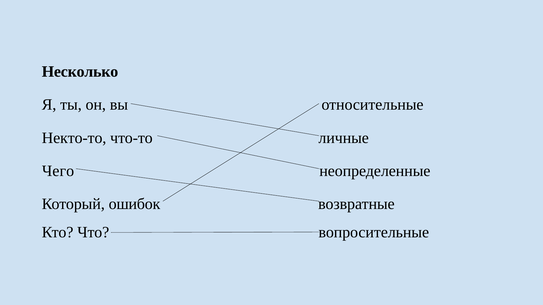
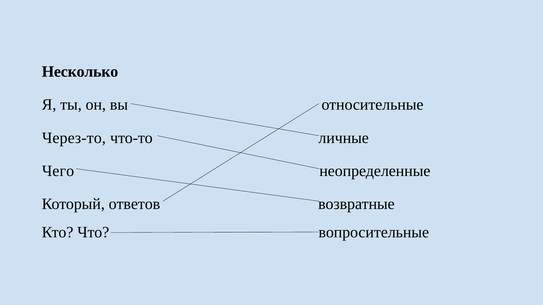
Некто-то: Некто-то -> Через-то (74, 138)
ошибок: ошибок -> ответов (134, 204)
